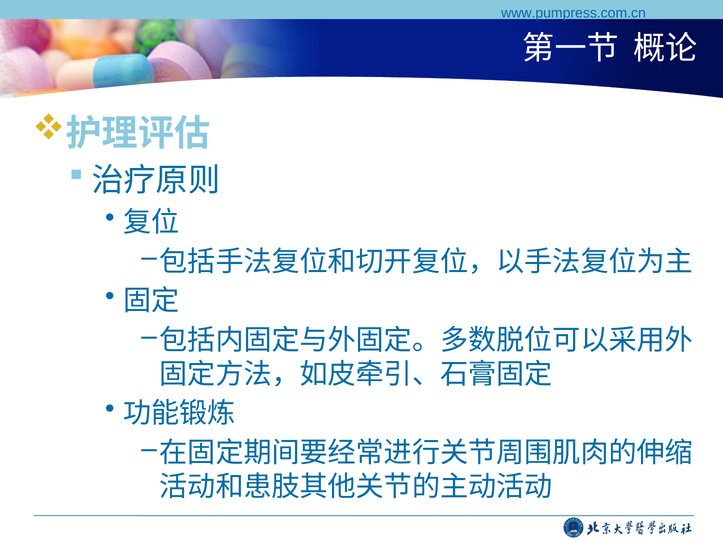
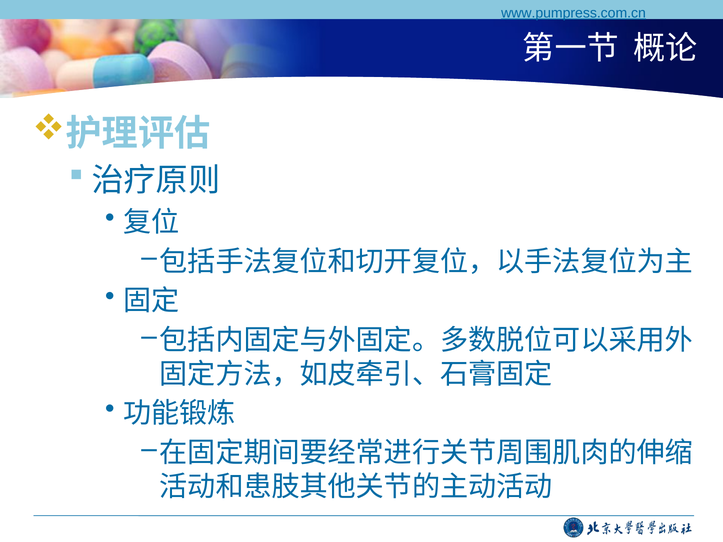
www.pumpress.com.cn underline: none -> present (574, 13)
